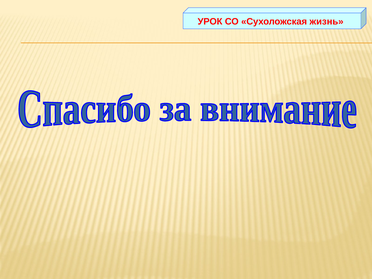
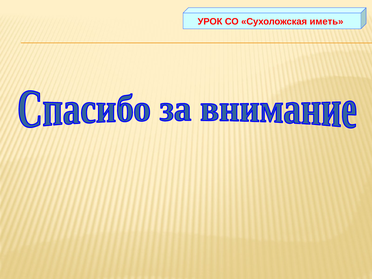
жизнь: жизнь -> иметь (327, 22)
